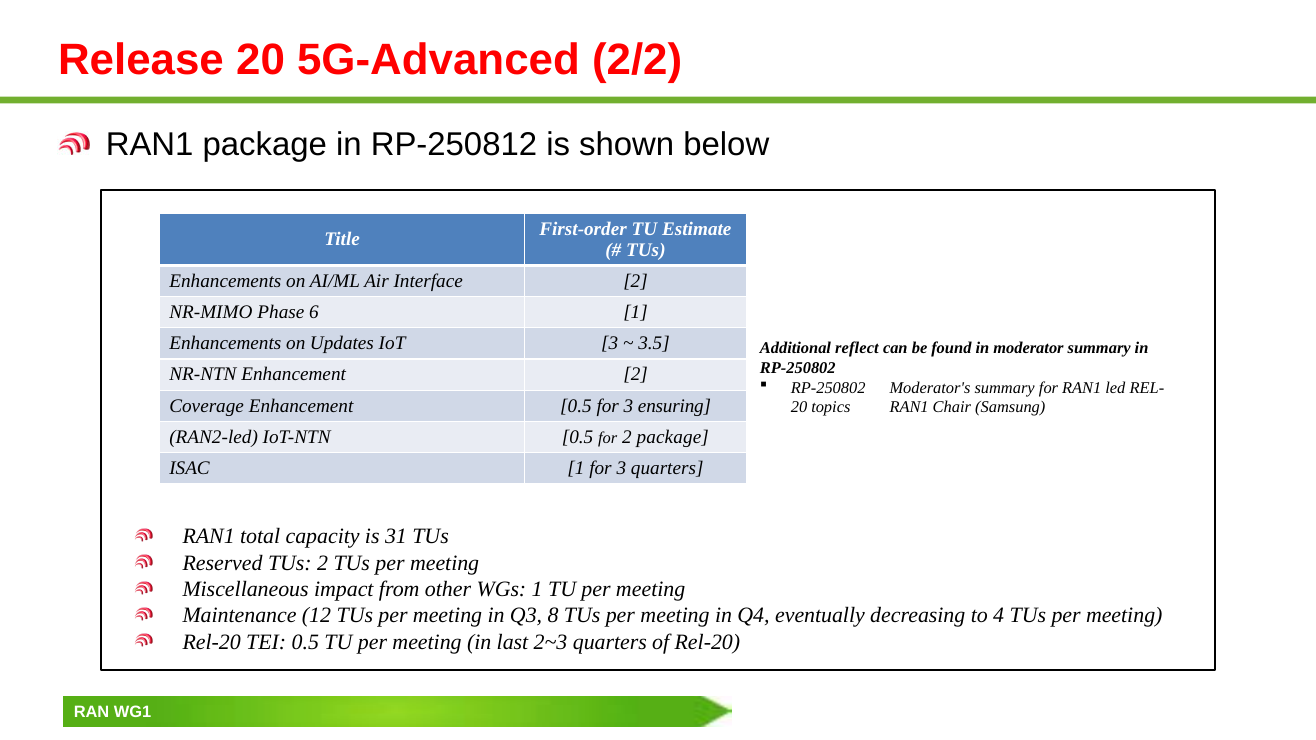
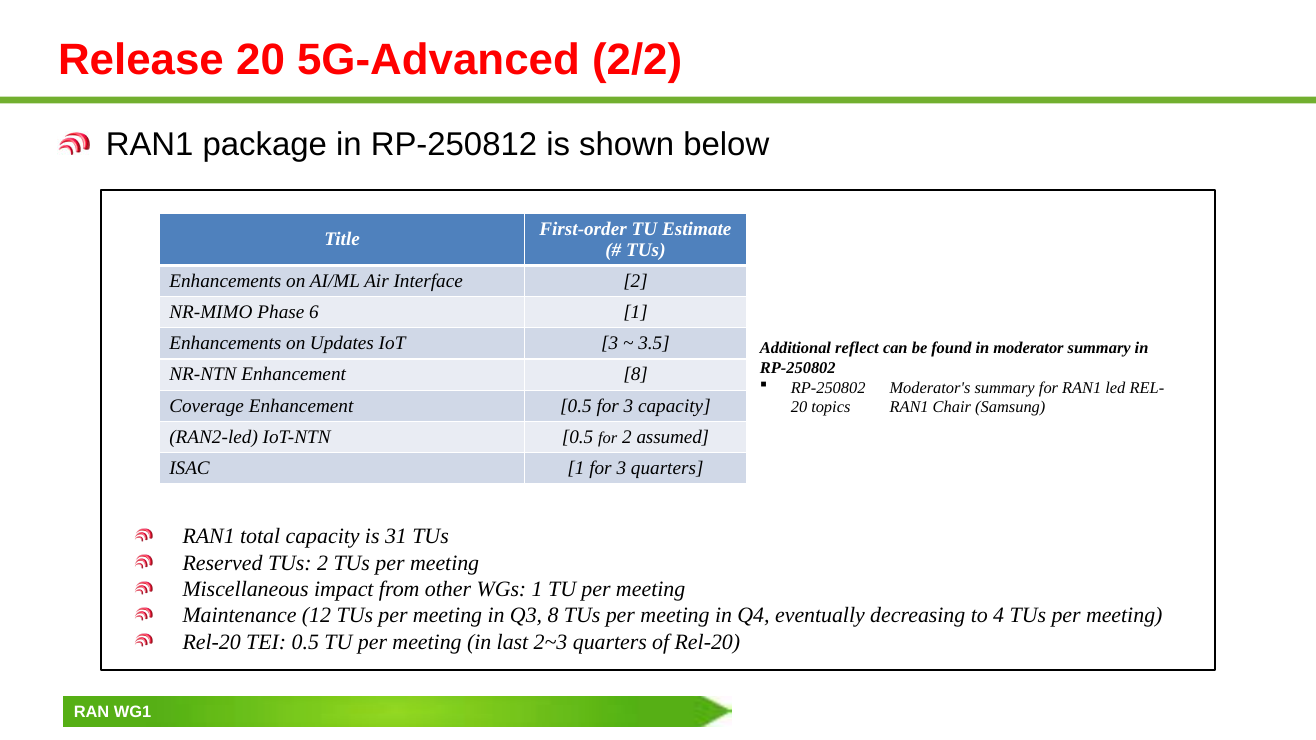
Enhancement 2: 2 -> 8 (636, 375)
3 ensuring: ensuring -> capacity (674, 406)
2 package: package -> assumed (673, 437)
